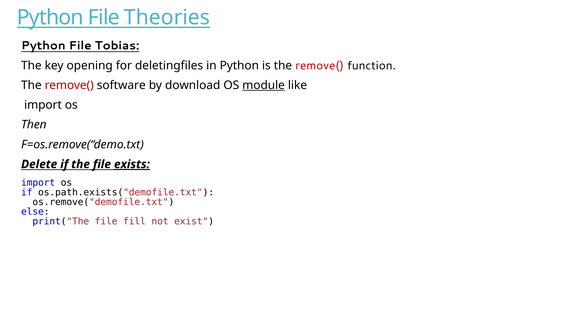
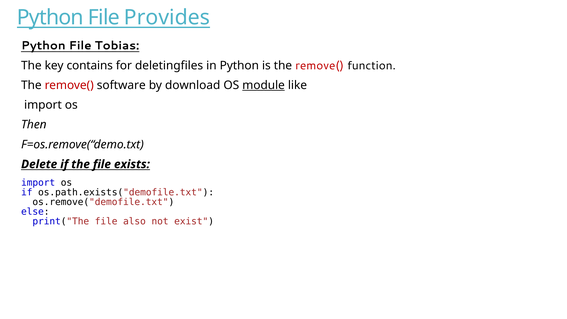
Theories: Theories -> Provides (167, 18)
opening: opening -> contains (90, 65)
exists underline: present -> none (132, 164)
fill: fill -> also (134, 221)
